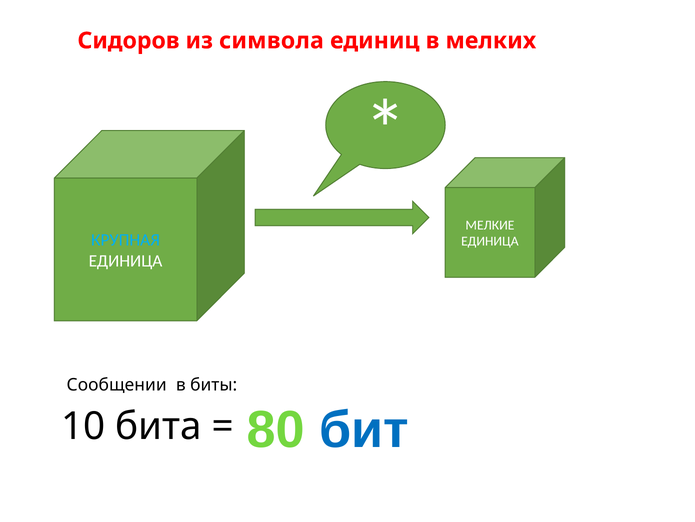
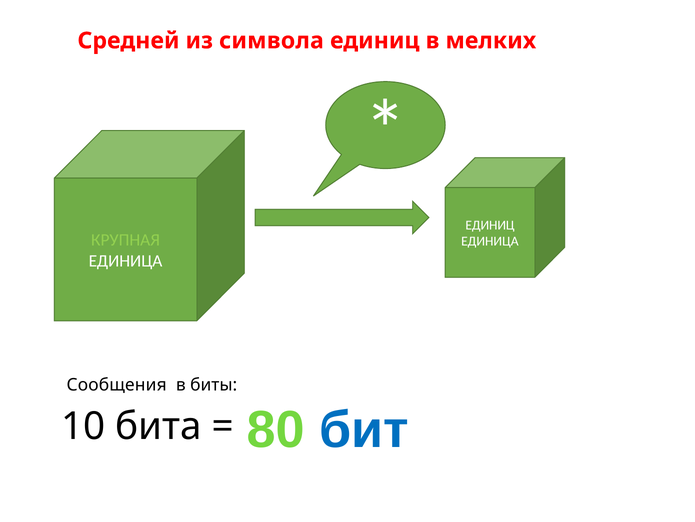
Сидоров: Сидоров -> Средней (128, 41)
МЕЛКИЕ: МЕЛКИЕ -> ЕДИНИЦ (490, 225)
КРУПНАЯ colour: light blue -> light green (126, 240)
Сообщении: Сообщении -> Сообщения (117, 384)
